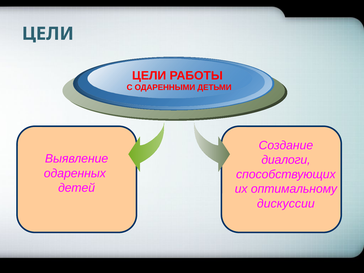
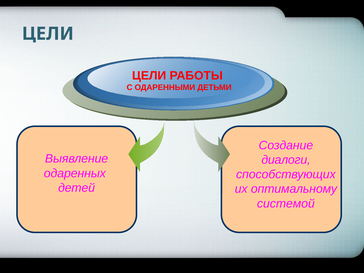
дискуссии: дискуссии -> системой (286, 204)
